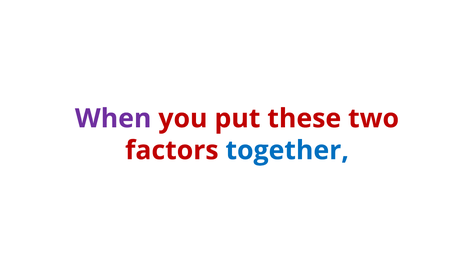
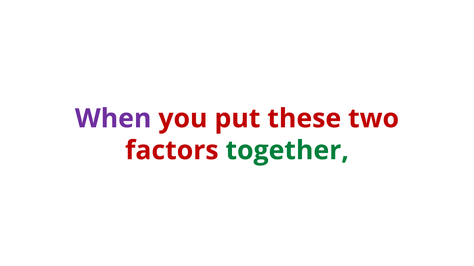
together colour: blue -> green (287, 151)
